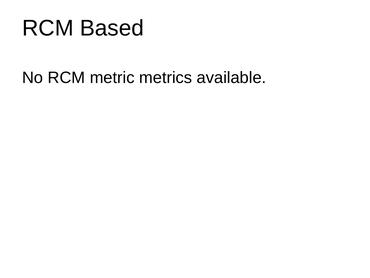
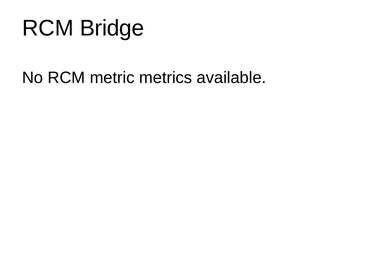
Based: Based -> Bridge (112, 28)
